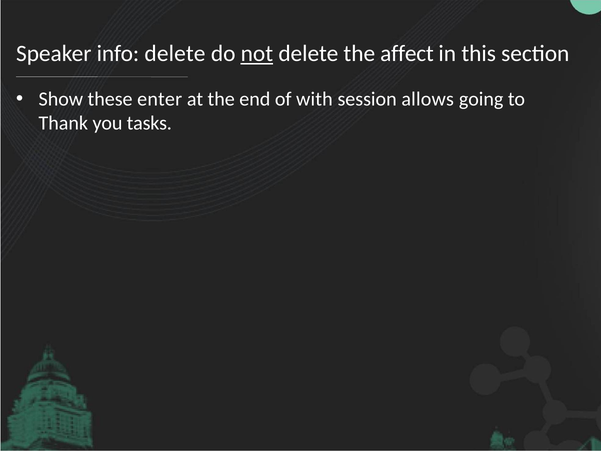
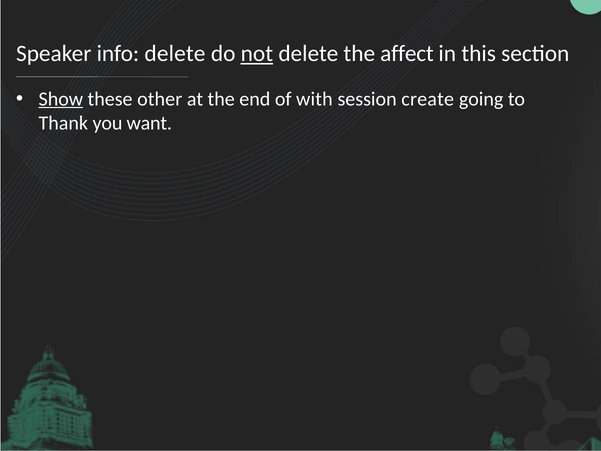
Show underline: none -> present (61, 99)
enter: enter -> other (160, 99)
allows: allows -> create (428, 99)
tasks: tasks -> want (149, 123)
